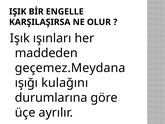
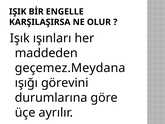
kulağını: kulağını -> görevini (65, 83)
